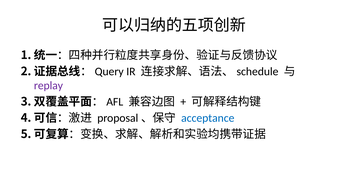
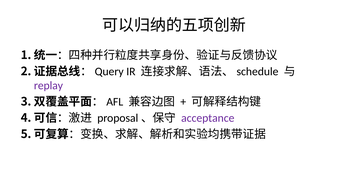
acceptance colour: blue -> purple (208, 118)
